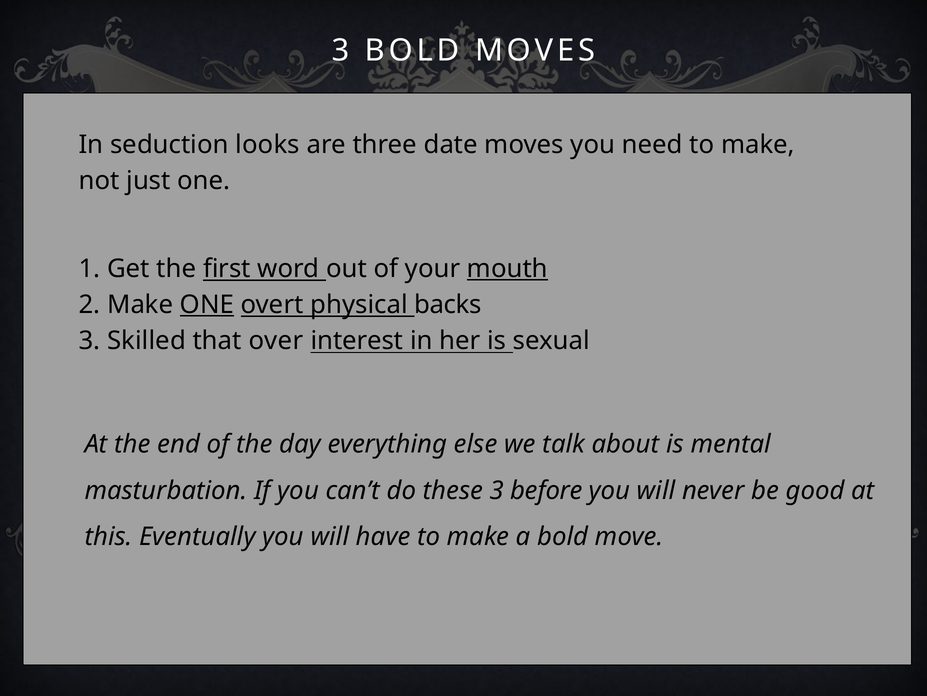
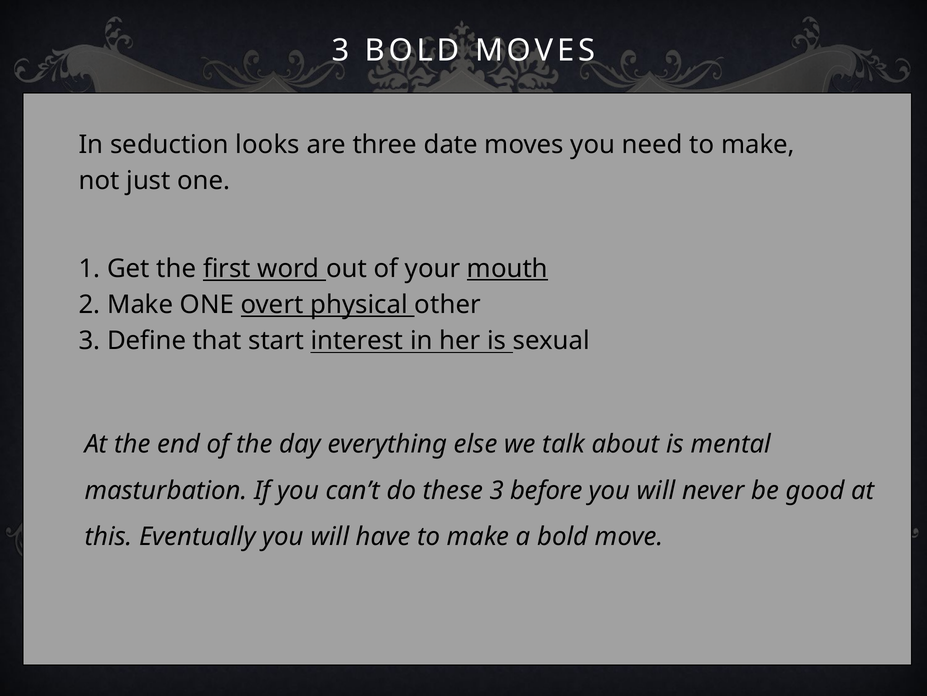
ONE underline: present -> none (207, 304)
backs: backs -> other (448, 304)
Skilled: Skilled -> Define (147, 340)
over: over -> start (276, 340)
